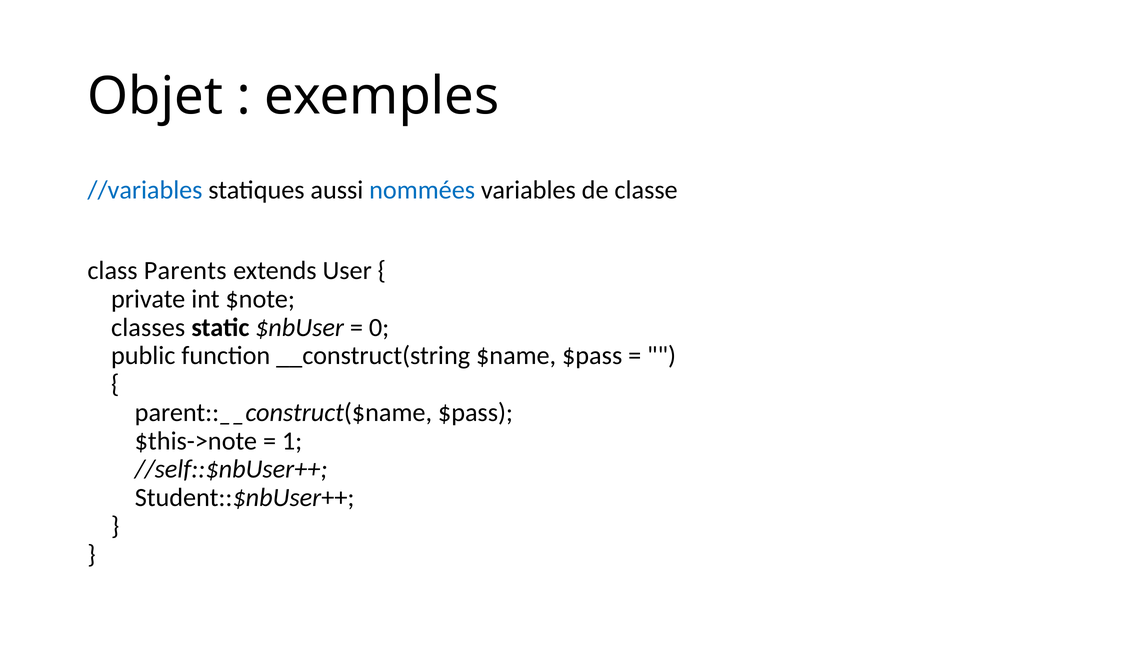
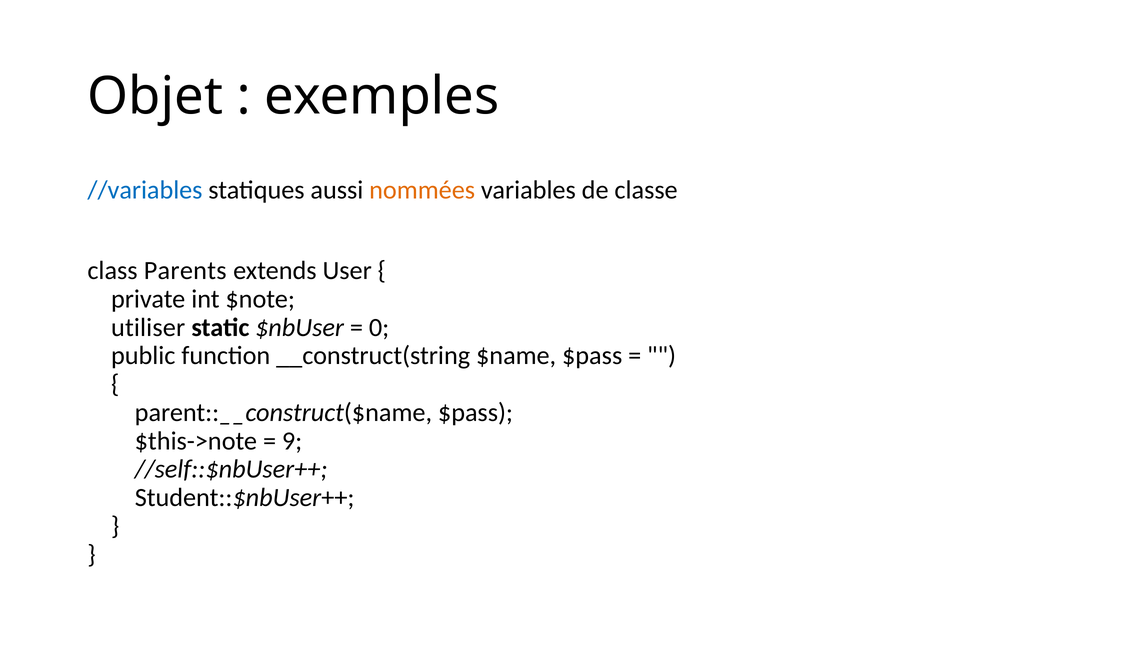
nommées colour: blue -> orange (422, 190)
classes: classes -> utiliser (148, 327)
1: 1 -> 9 (292, 441)
